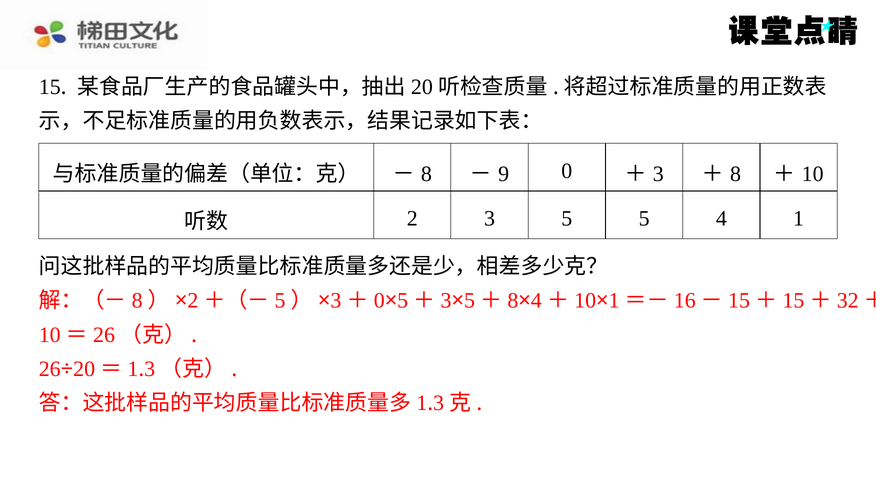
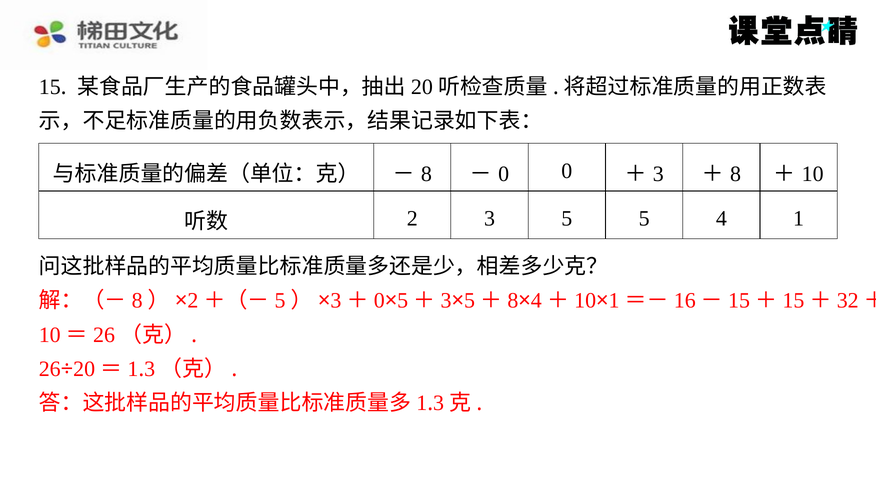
9: 9 -> 0 (504, 174)
